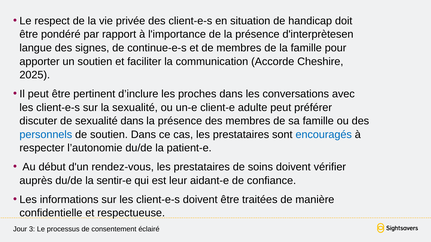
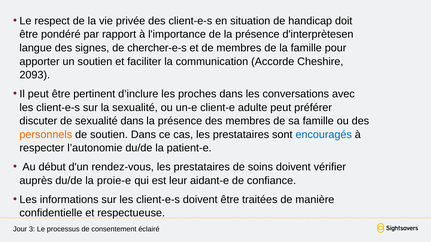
continue-e-s: continue-e-s -> chercher-e-s (157, 48)
2025: 2025 -> 2093 (35, 75)
personnels colour: blue -> orange (46, 135)
sentir-e: sentir-e -> proie-e (114, 181)
